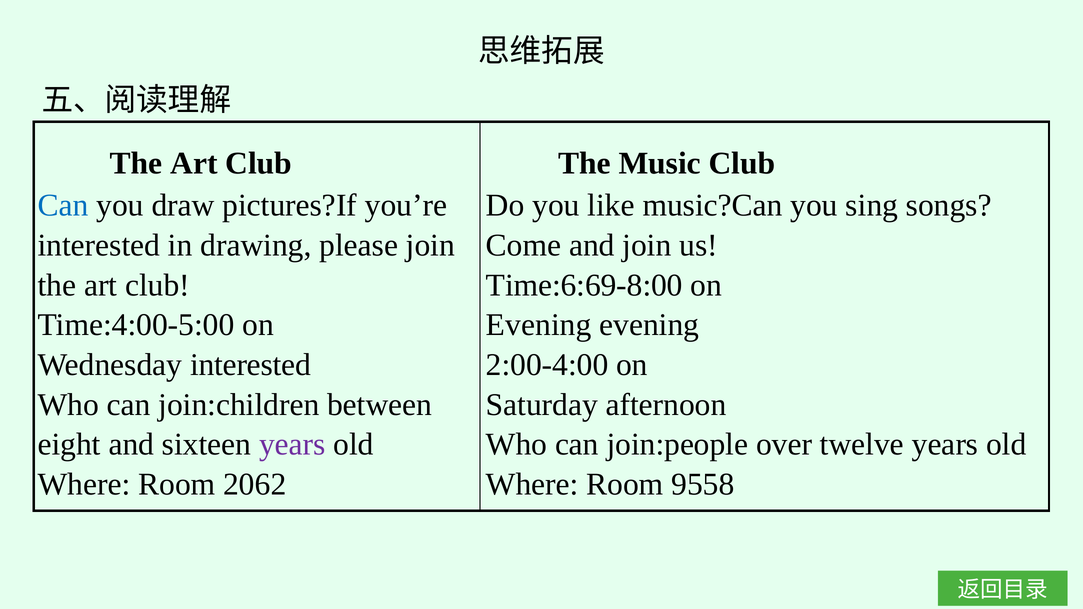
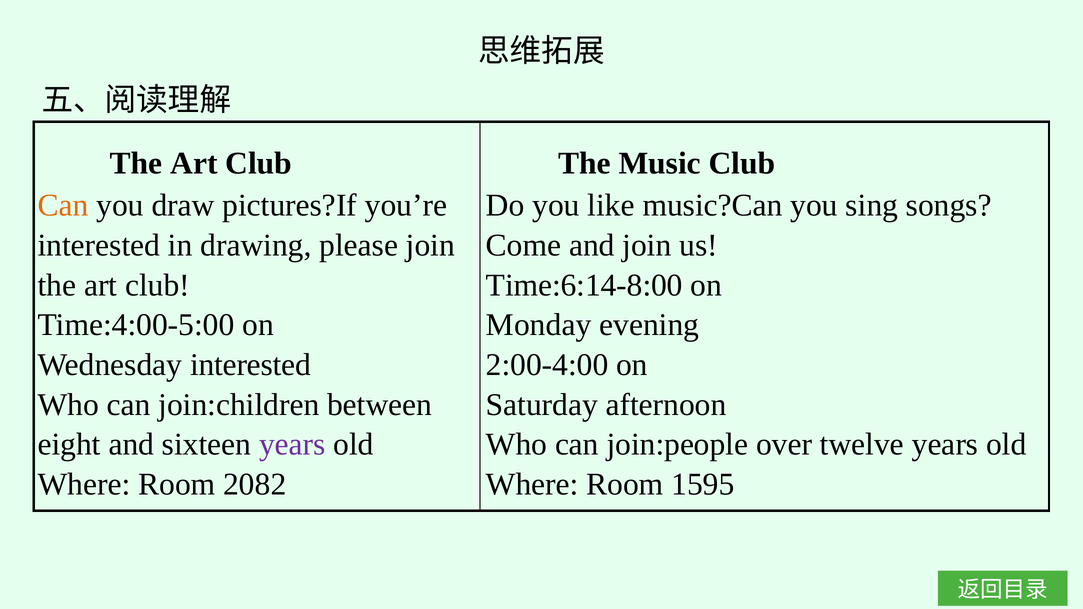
Can colour: blue -> orange (63, 206)
Time:6:69-8:00: Time:6:69-8:00 -> Time:6:14-8:00 (584, 285)
Evening: Evening -> Monday (539, 325)
2062: 2062 -> 2082 (255, 484)
9558: 9558 -> 1595 (703, 484)
